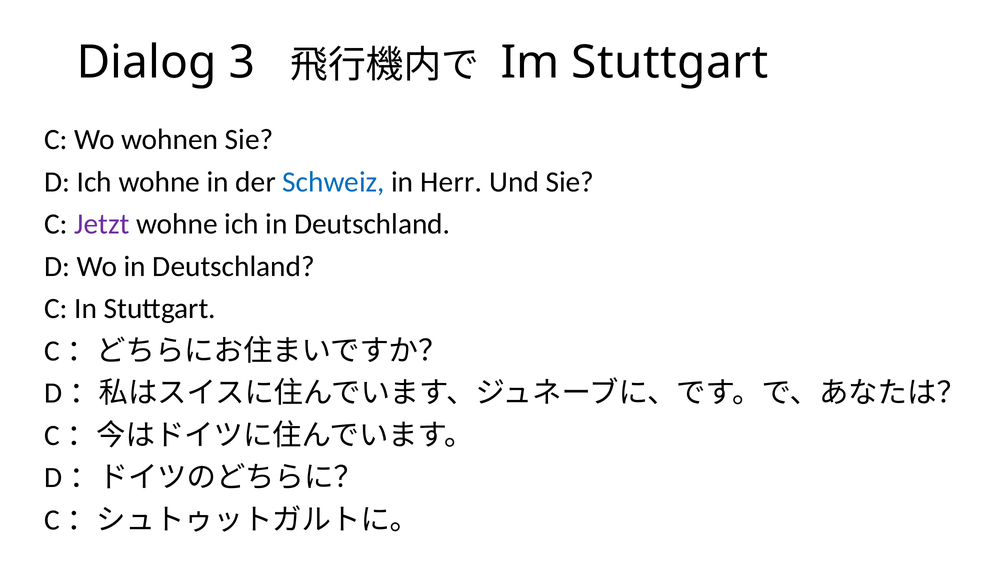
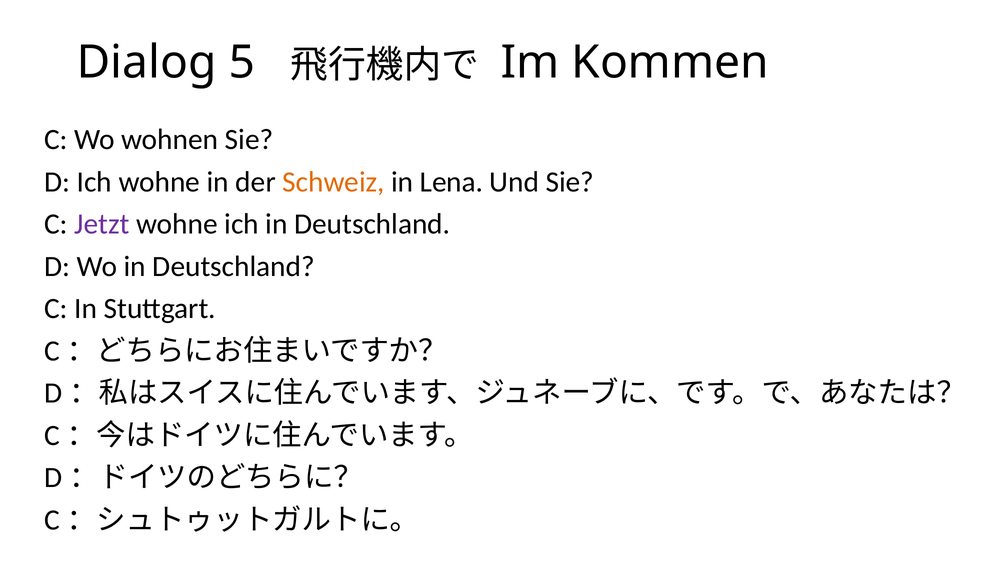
3: 3 -> 5 (242, 63)
Im Stuttgart: Stuttgart -> Kommen (670, 63)
Schweiz colour: blue -> orange (333, 182)
Herr: Herr -> Lena (451, 182)
